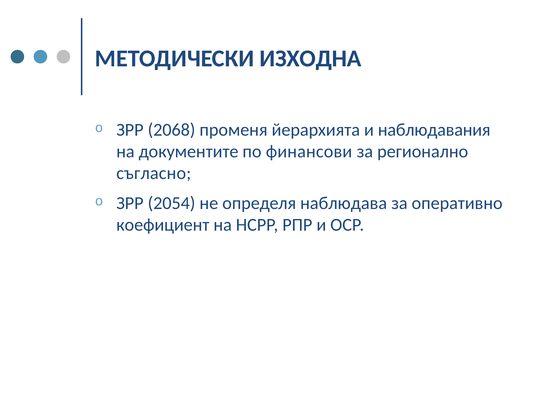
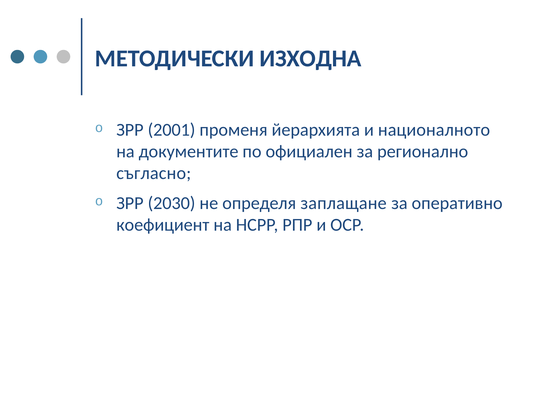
2068: 2068 -> 2001 (172, 130)
наблюдавания: наблюдавания -> националното (434, 130)
финансови: финансови -> официален (309, 152)
2054: 2054 -> 2030 (172, 203)
наблюдава: наблюдава -> заплащане (344, 203)
